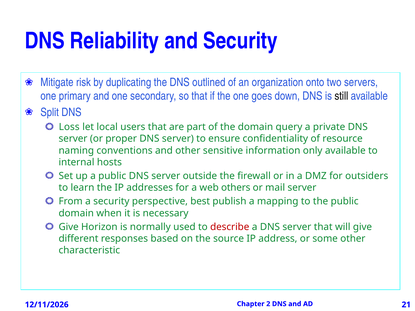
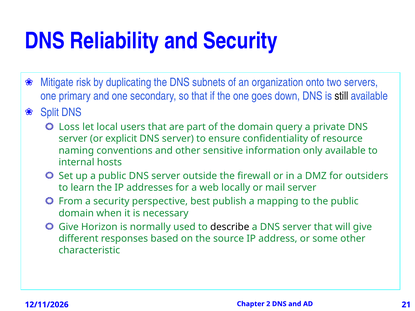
outlined: outlined -> subnets (209, 82)
proper: proper -> explicit (121, 139)
others: others -> locally (236, 188)
describe colour: red -> black (230, 227)
